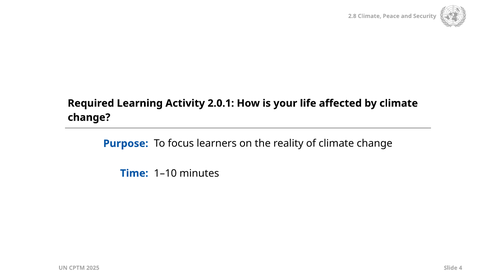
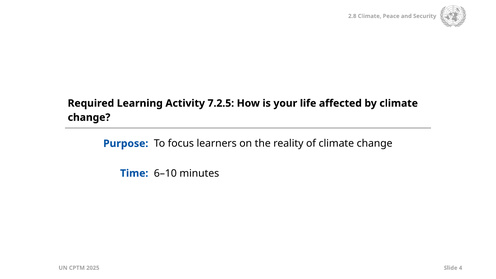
2.0.1: 2.0.1 -> 7.2.5 (221, 103)
1–10: 1–10 -> 6–10 (165, 173)
